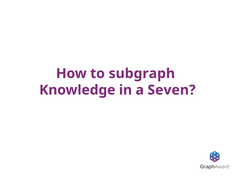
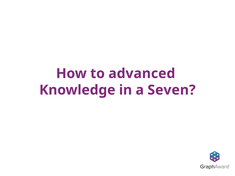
subgraph: subgraph -> advanced (142, 74)
